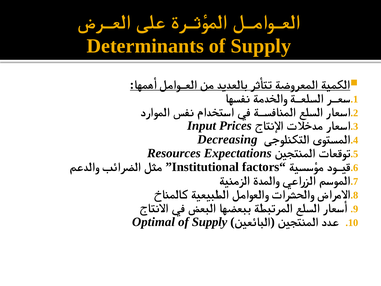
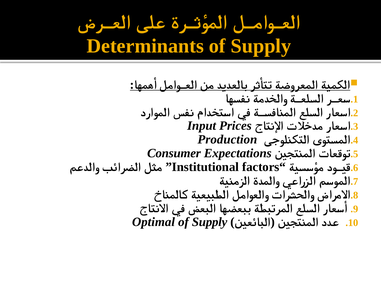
Decreasing: Decreasing -> Production (227, 139)
Resources: Resources -> Consumer (174, 153)
